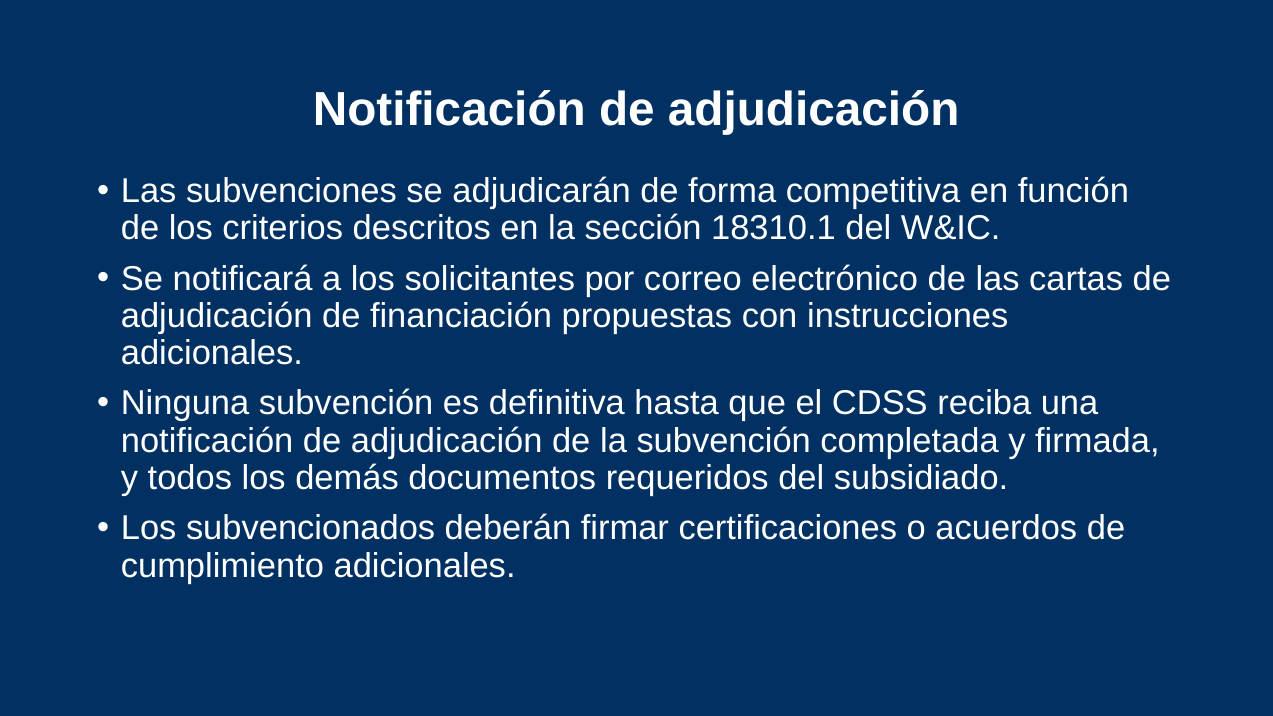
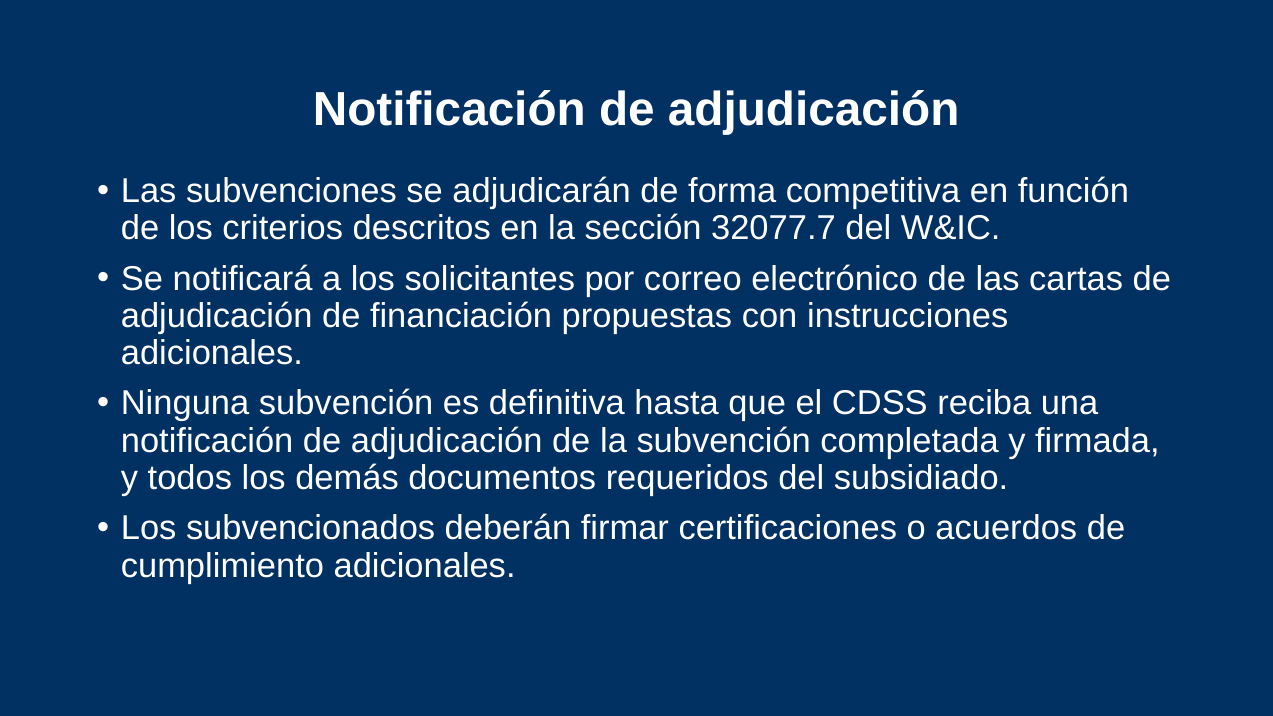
18310.1: 18310.1 -> 32077.7 (773, 228)
